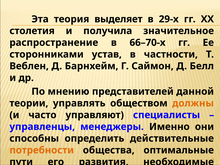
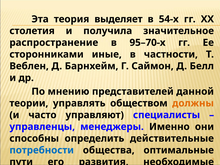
29-х: 29-х -> 54-х (169, 19)
66–70-х: 66–70-х -> 95–70-х (148, 43)
устав: устав -> иные (107, 54)
потребности colour: orange -> blue (42, 150)
